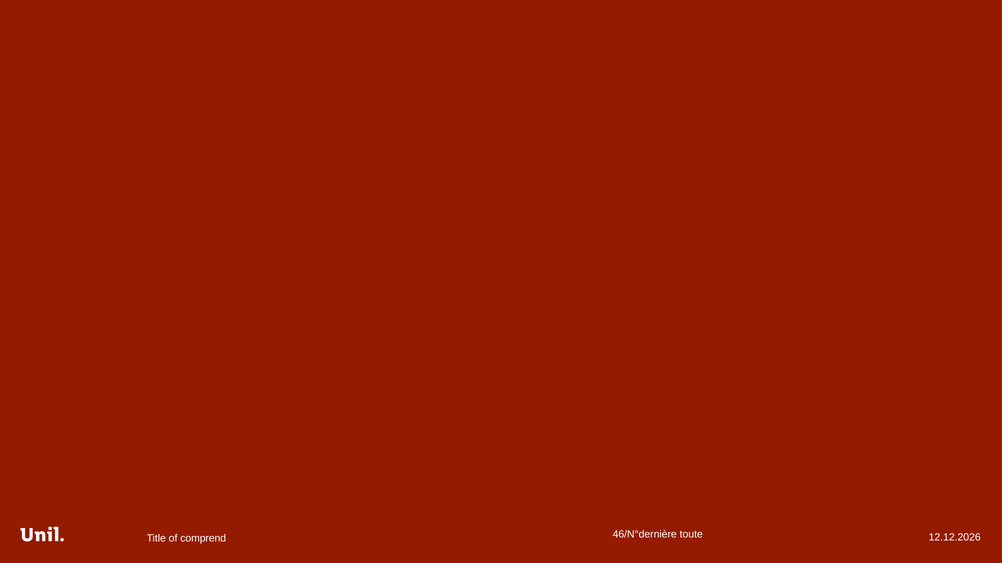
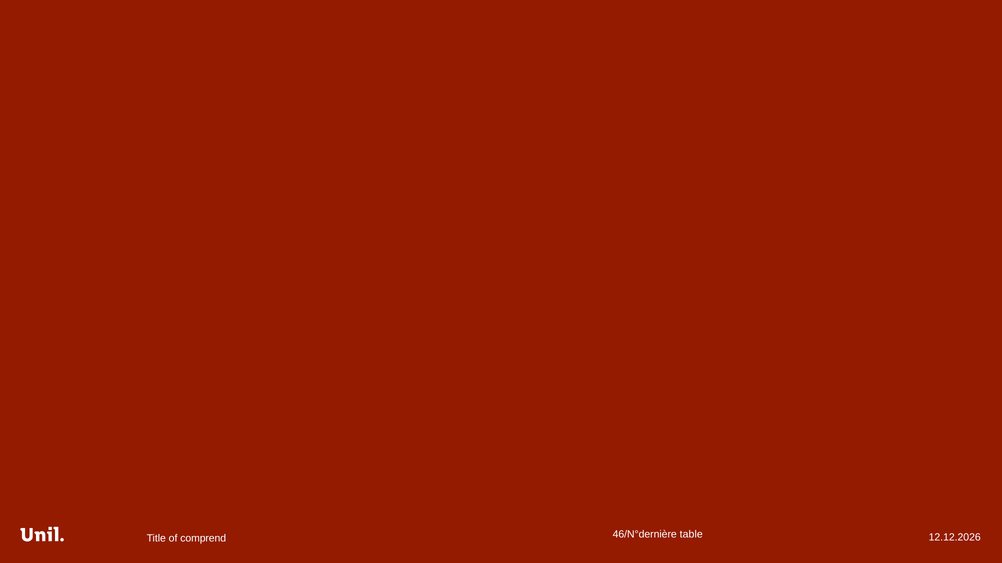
toute: toute -> table (691, 535)
